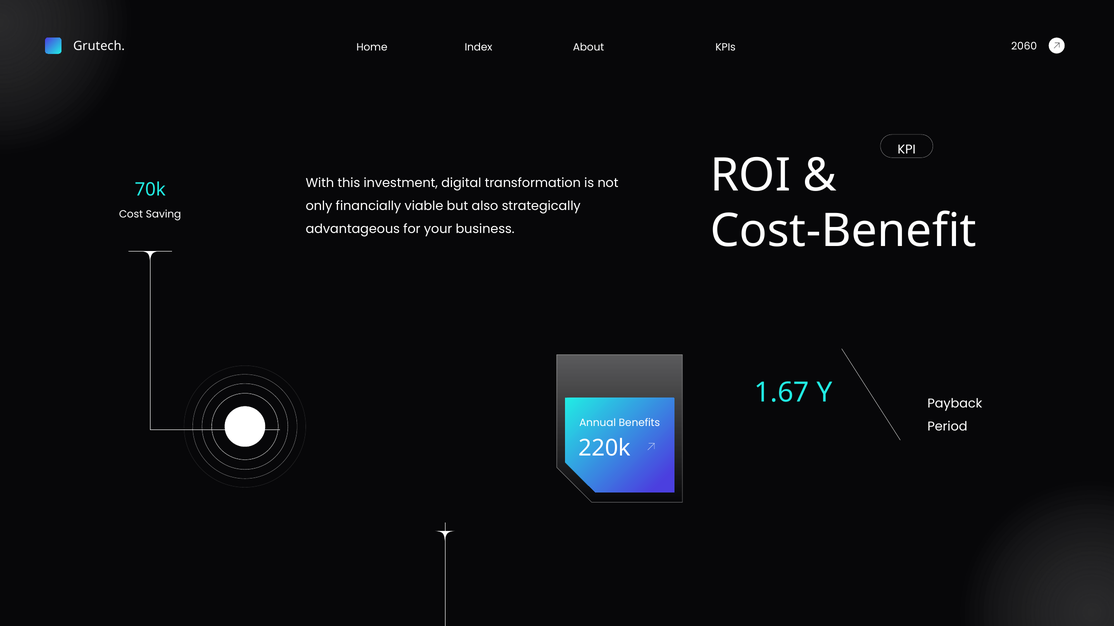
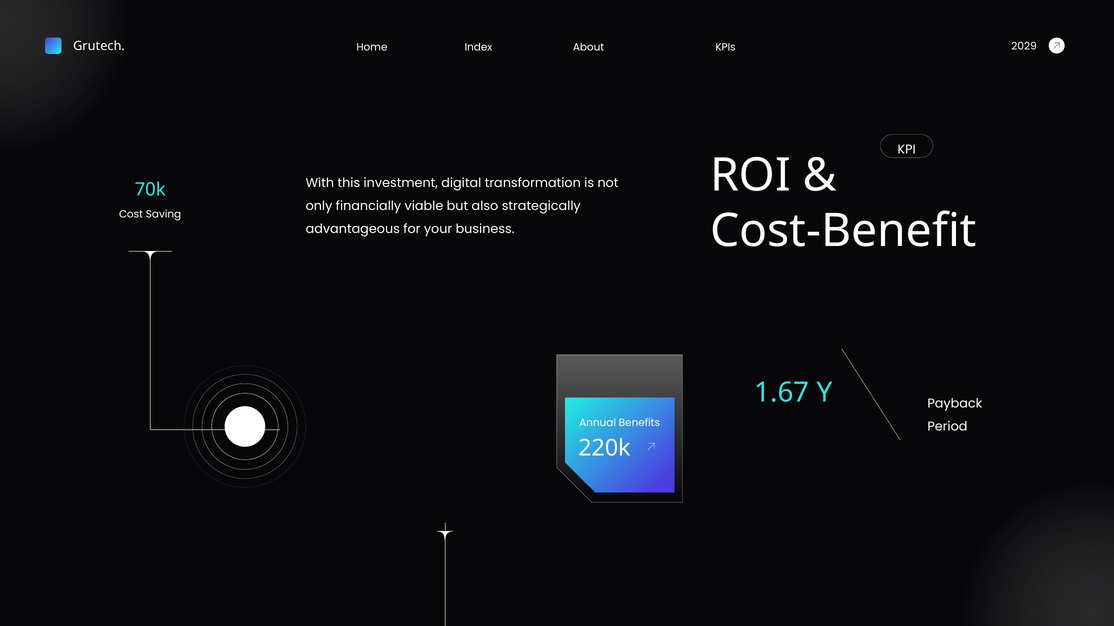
2060: 2060 -> 2029 (1024, 46)
